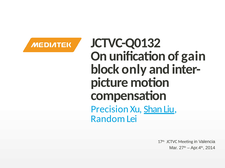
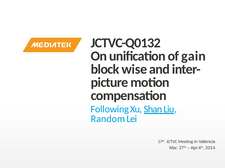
only: only -> wise (134, 70)
Precision: Precision -> Following (110, 110)
